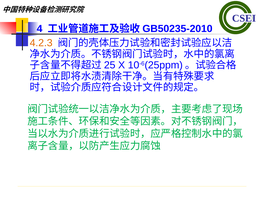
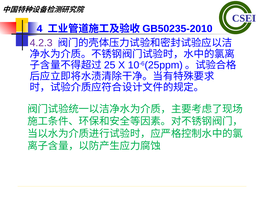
4.2.3 colour: orange -> purple (41, 43)
